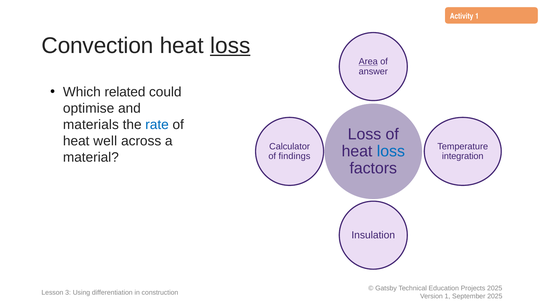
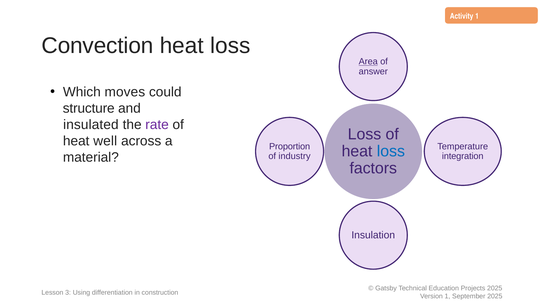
loss underline: present -> none (230, 46)
related: related -> moves (125, 92)
optimise: optimise -> structure (89, 108)
materials: materials -> insulated (91, 125)
rate colour: blue -> purple (157, 125)
Calculator: Calculator -> Proportion (290, 146)
findings: findings -> industry (294, 156)
